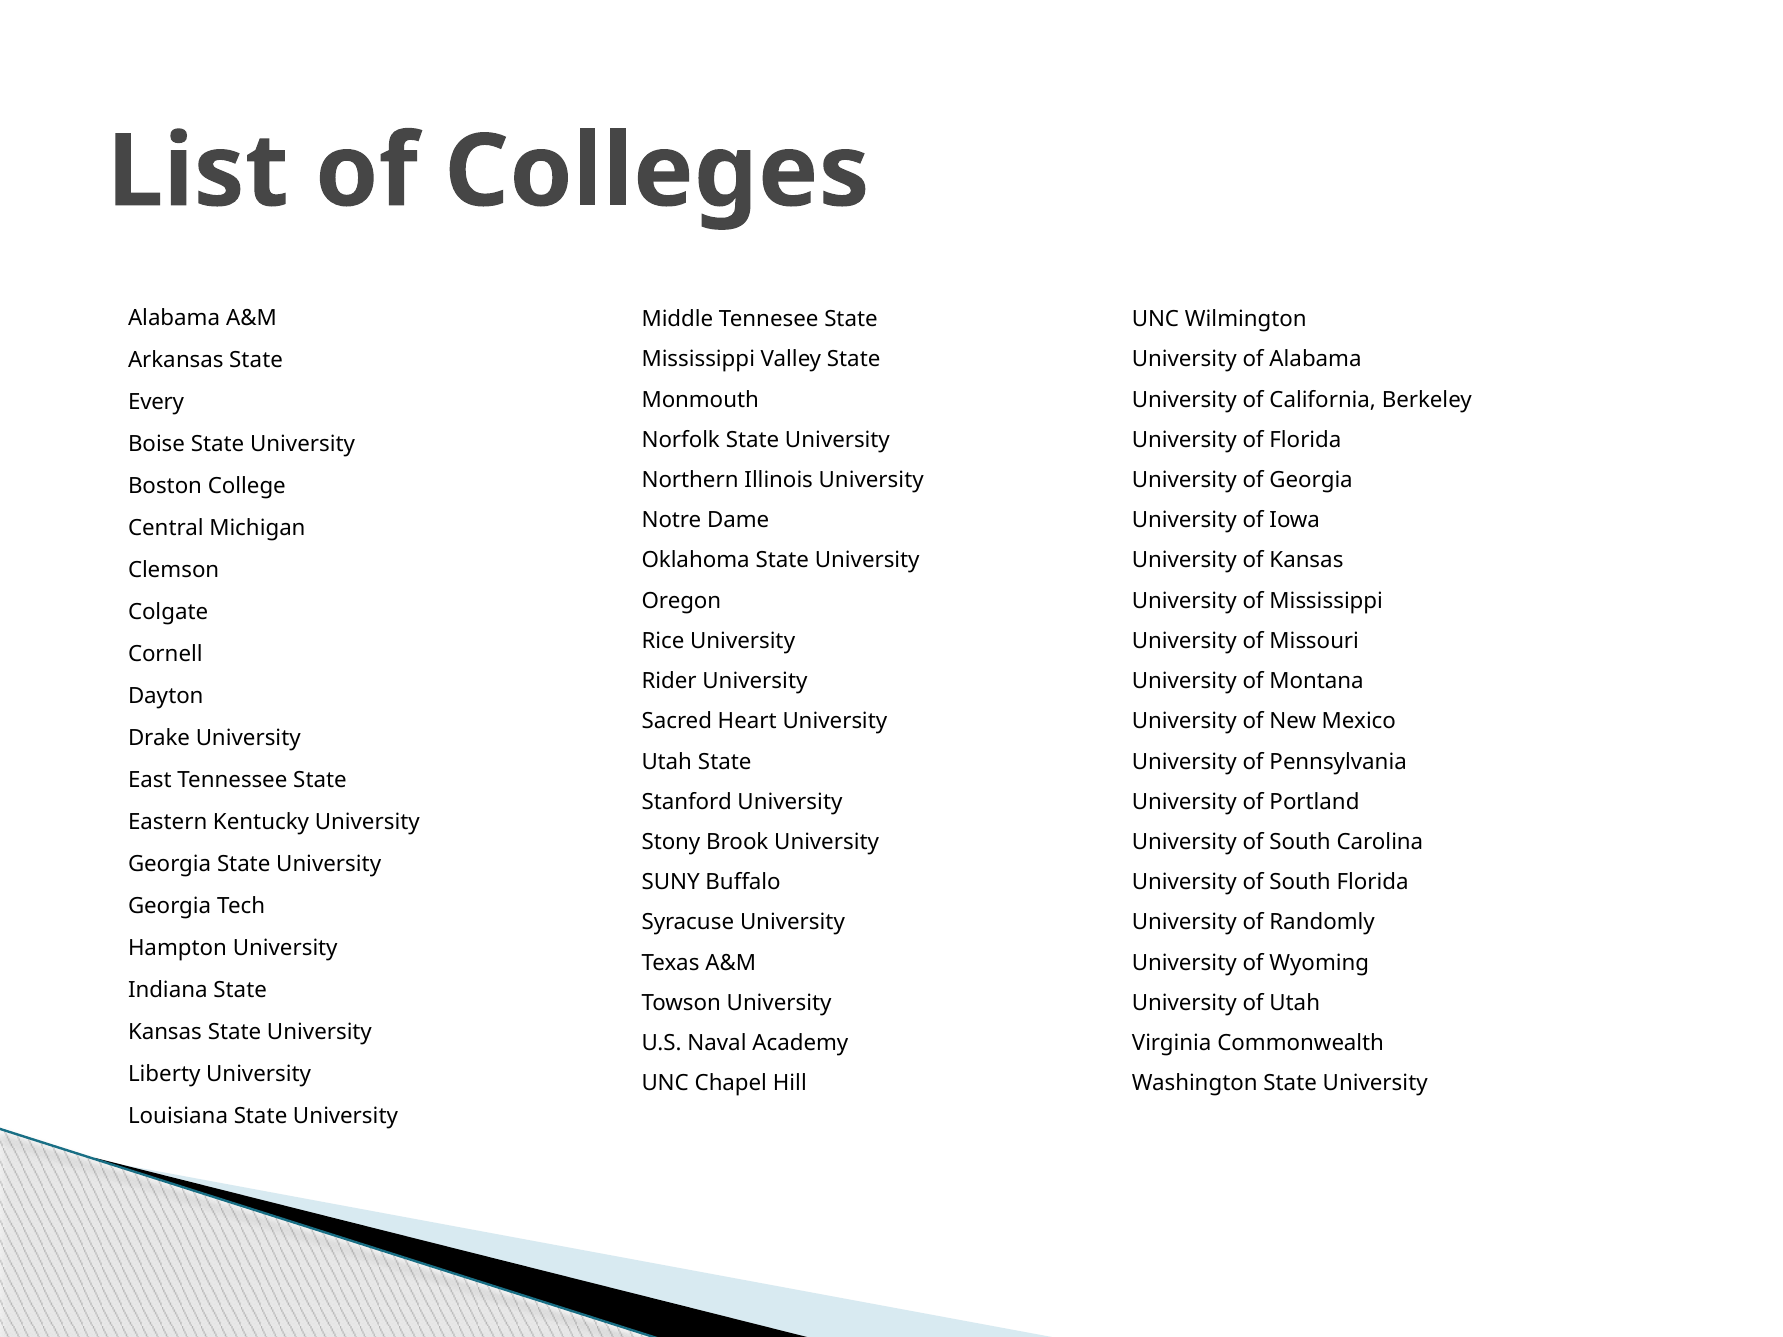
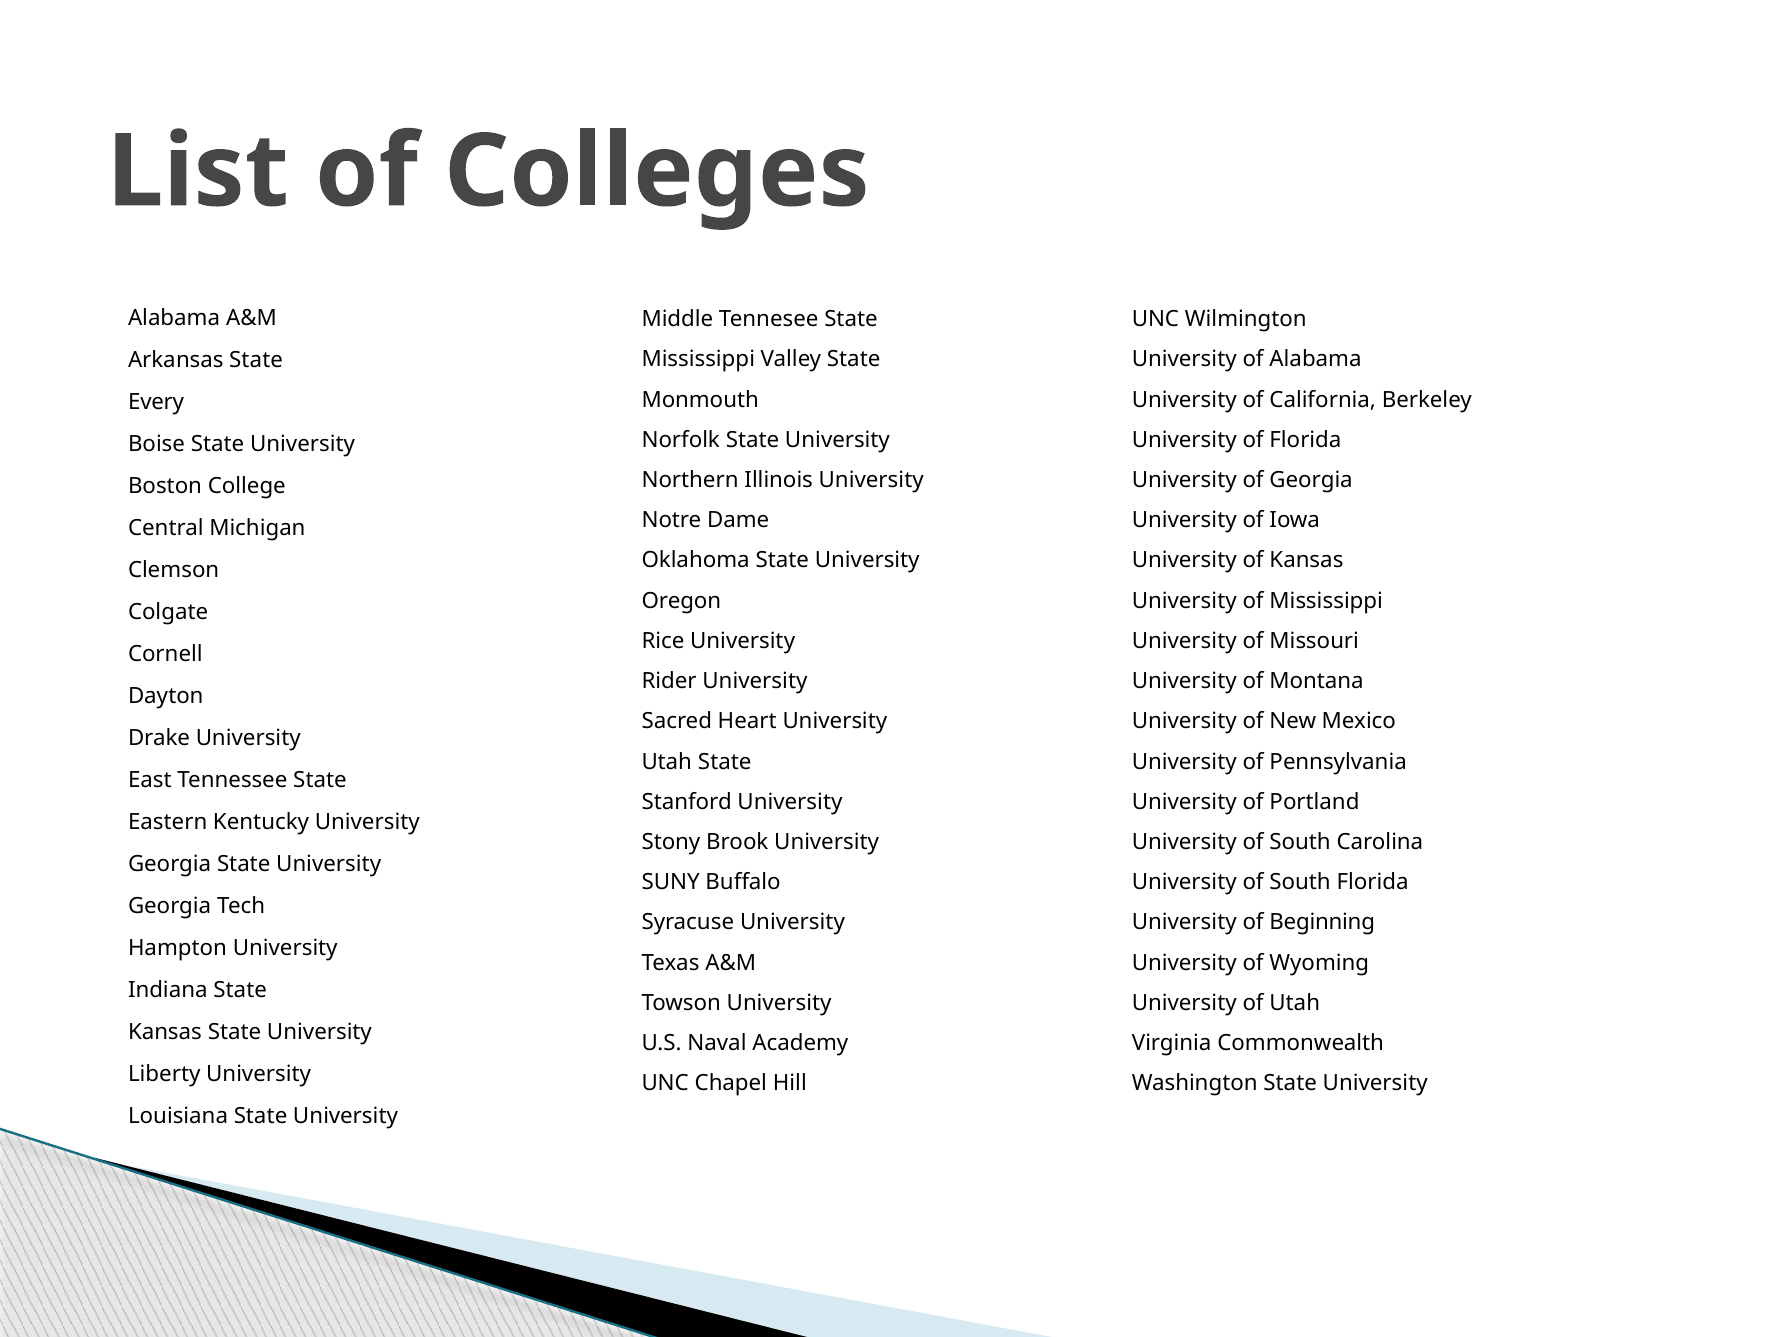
Randomly: Randomly -> Beginning (1322, 923)
